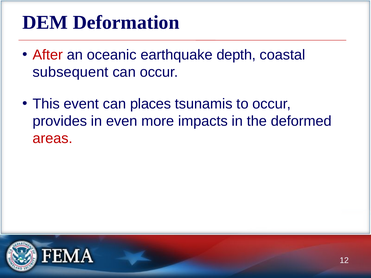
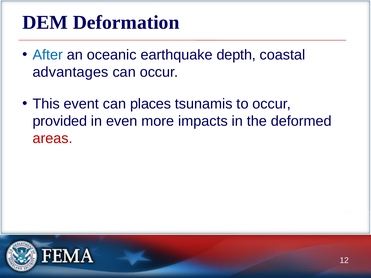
After colour: red -> blue (48, 55)
subsequent: subsequent -> advantages (70, 72)
provides: provides -> provided (60, 121)
